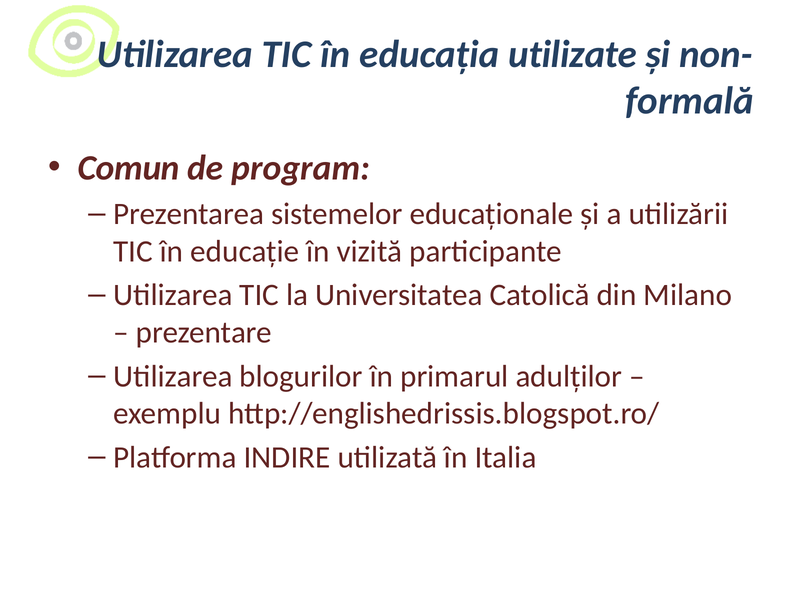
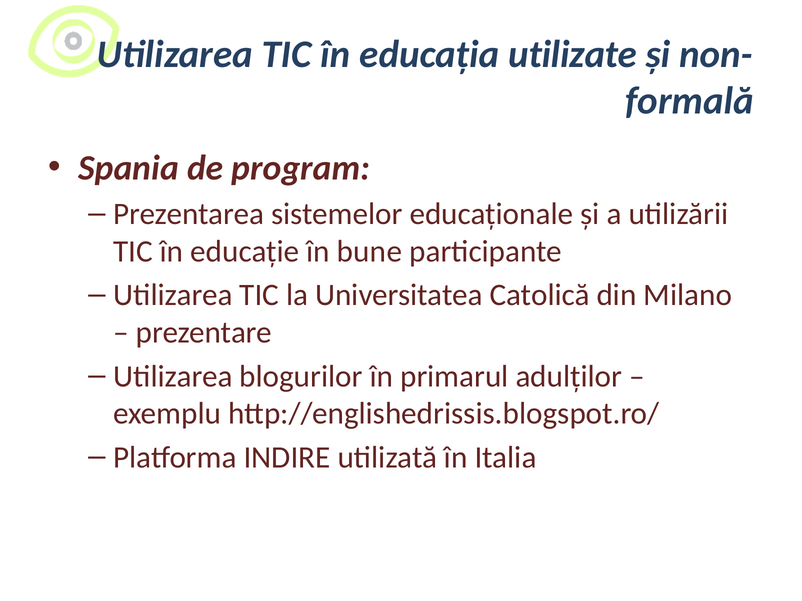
Comun: Comun -> Spania (129, 168)
vizită: vizită -> bune (369, 252)
